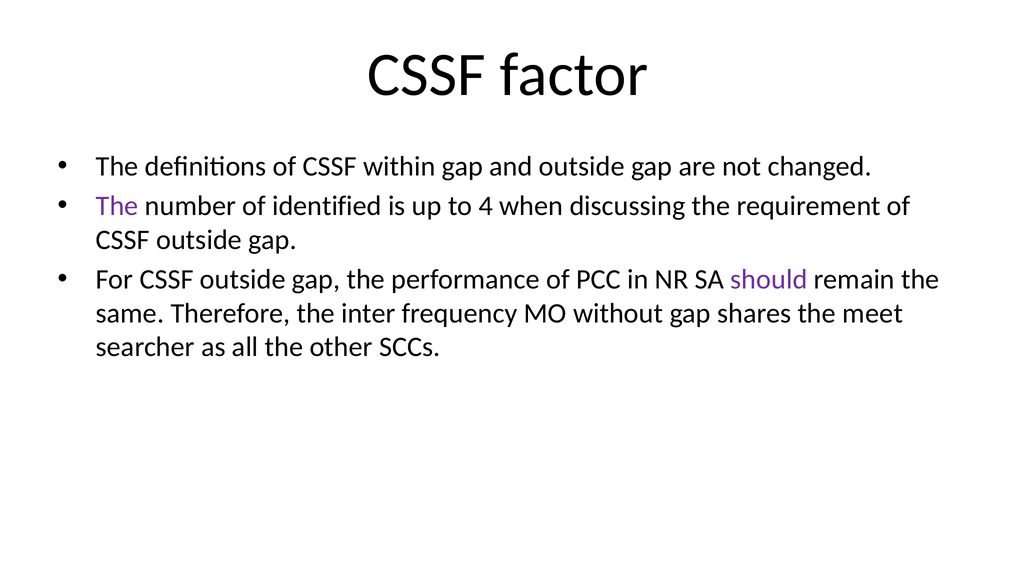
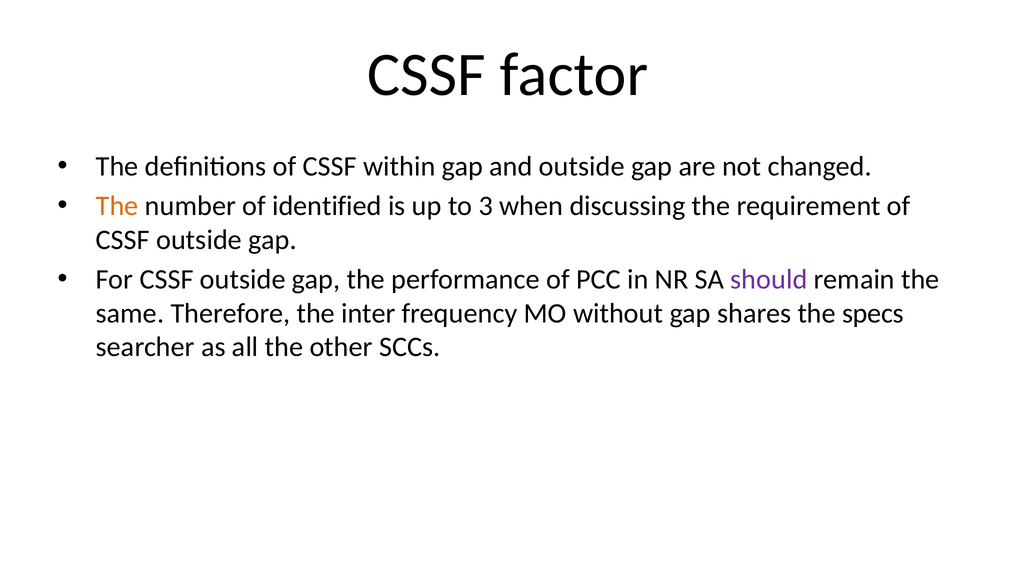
The colour: purple -> orange (117, 206)
4: 4 -> 3 (486, 206)
meet: meet -> specs (873, 314)
